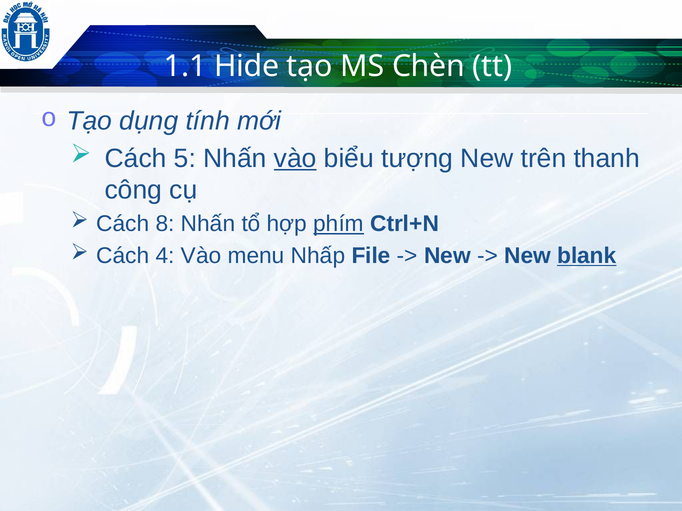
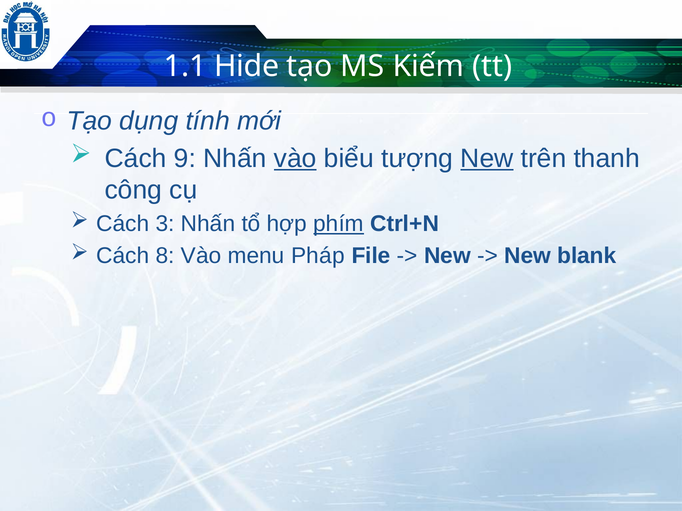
Chèn: Chèn -> Kiếm (428, 66)
5: 5 -> 9 (185, 159)
New underline: none -> present (487, 159)
8: 8 -> 3 (165, 224)
4: 4 -> 8 (165, 256)
Nhấp: Nhấp -> Pháp (318, 256)
blank underline: present -> none (587, 256)
